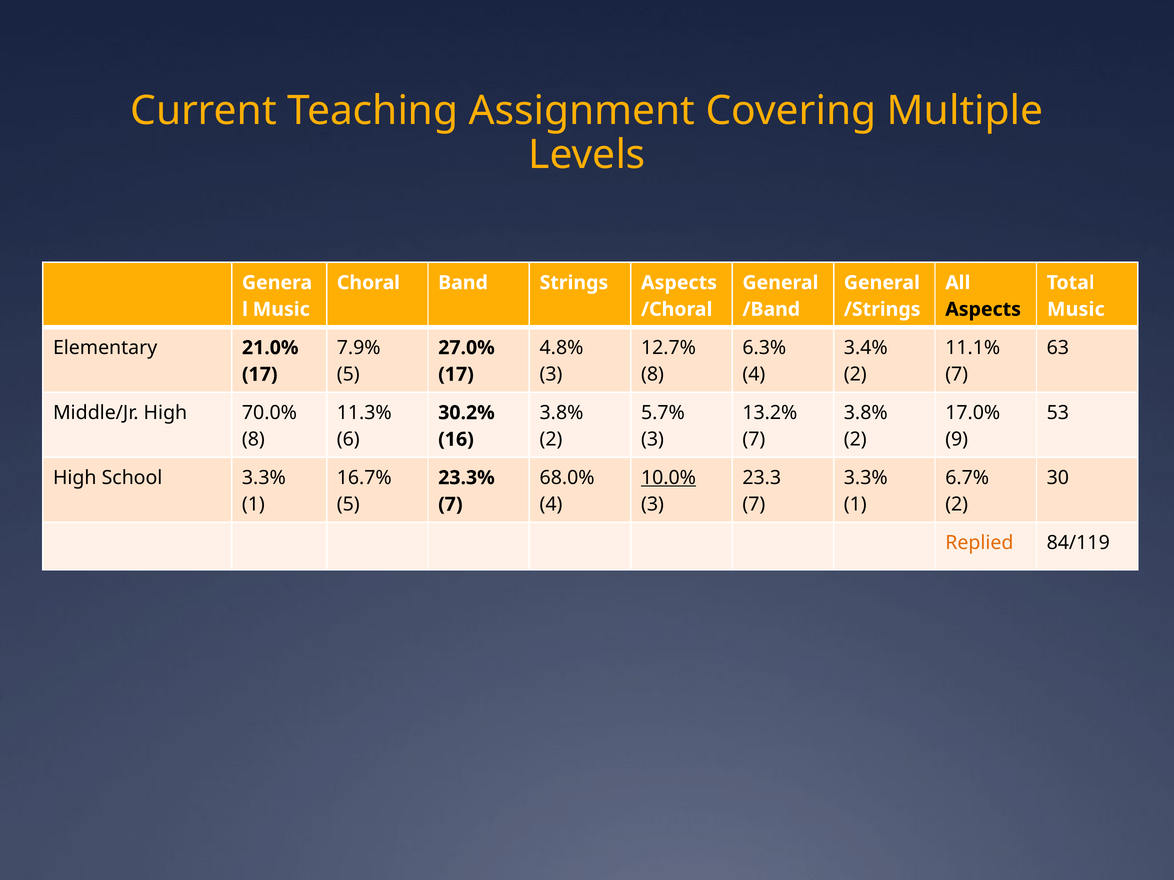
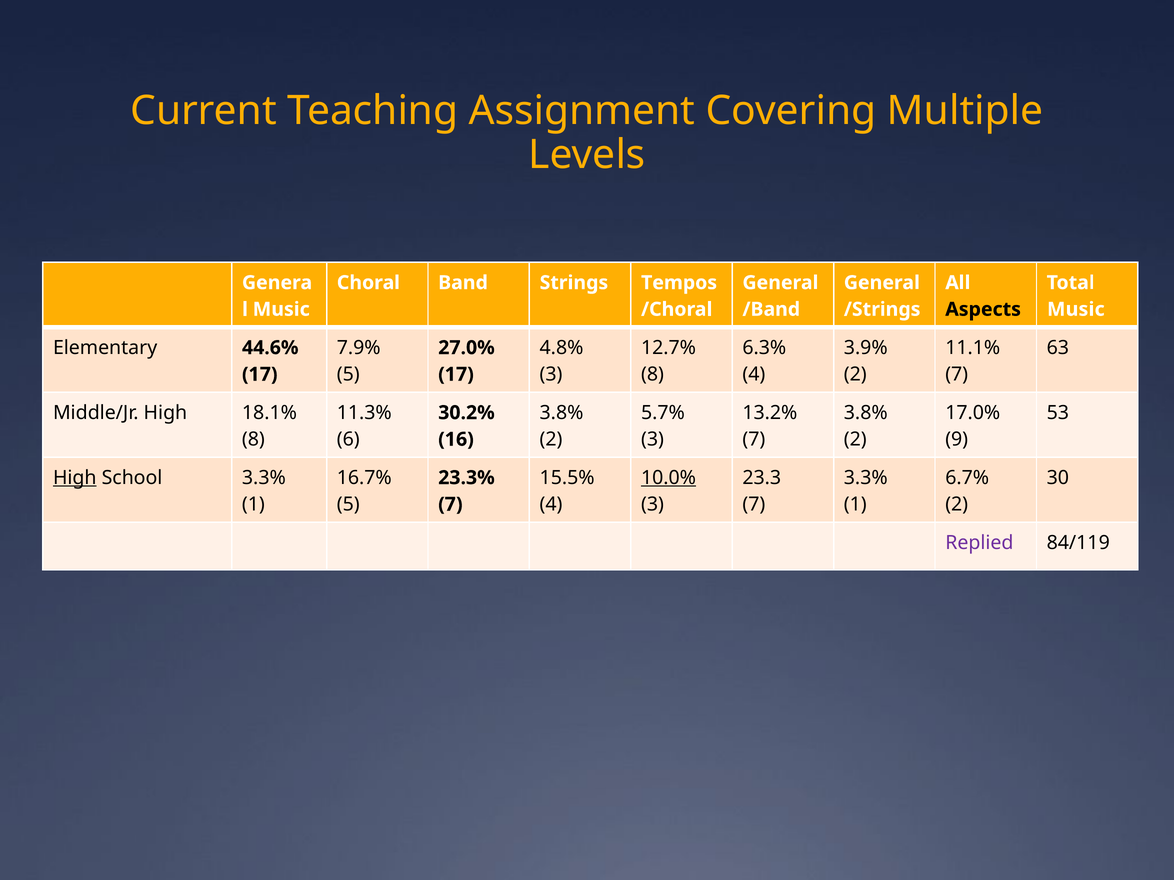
Strings Aspects: Aspects -> Tempos (679, 283)
21.0%: 21.0% -> 44.6% (270, 348)
3.4%: 3.4% -> 3.9% (866, 348)
70.0%: 70.0% -> 18.1% (269, 413)
High underline: none -> present (75, 478)
68.0%: 68.0% -> 15.5% (567, 478)
Replied colour: orange -> purple (979, 543)
